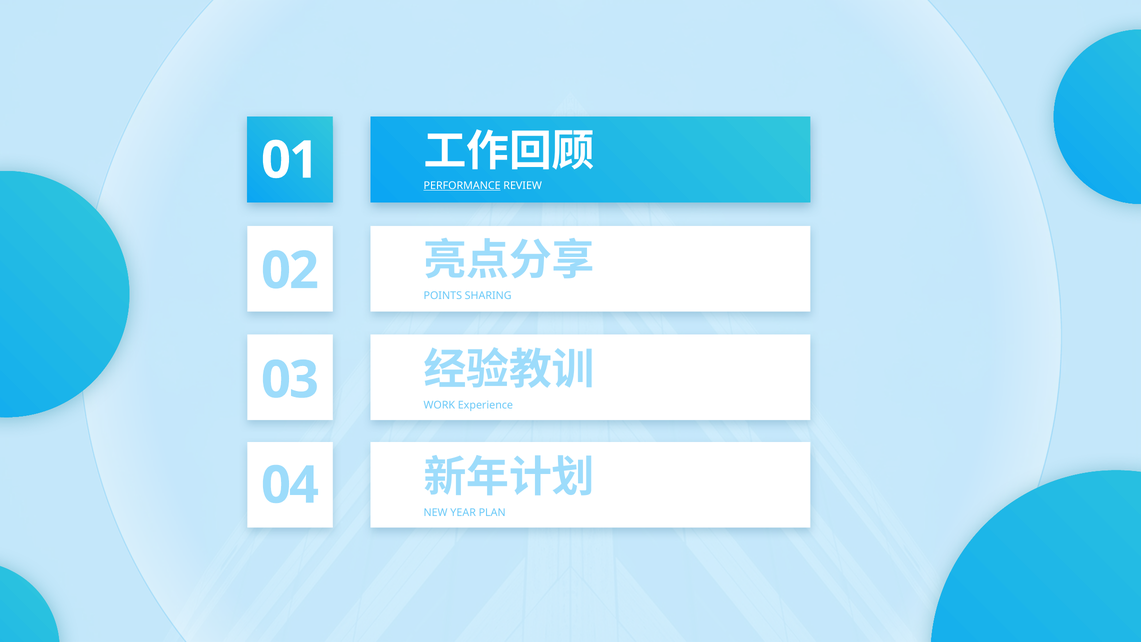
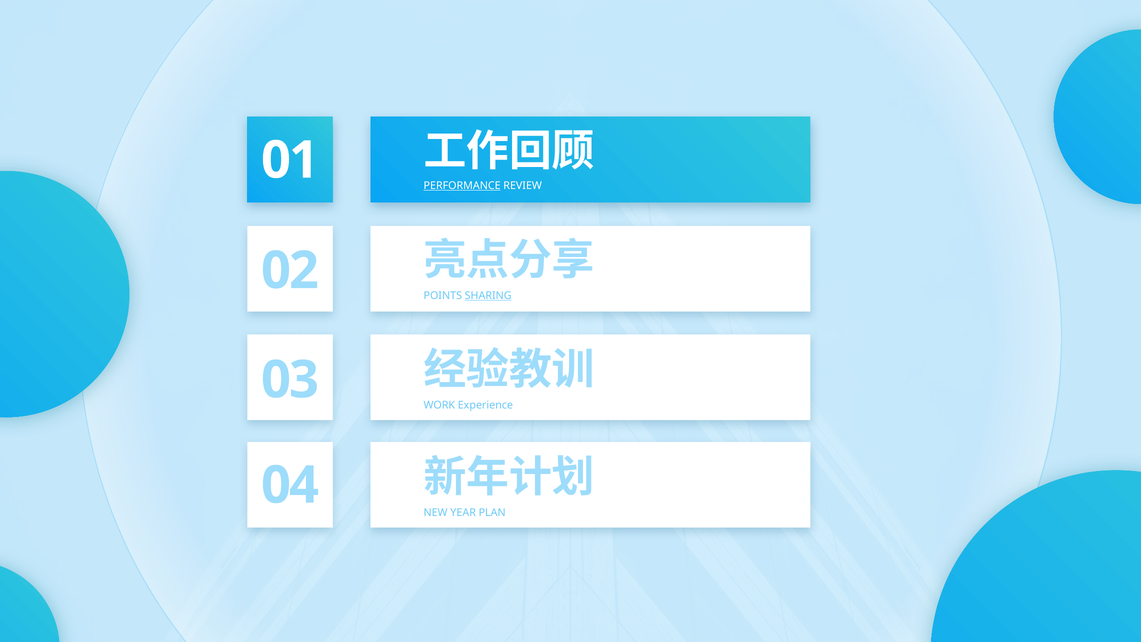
SHARING underline: none -> present (488, 296)
